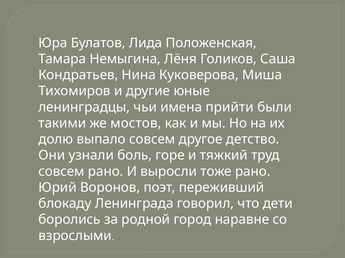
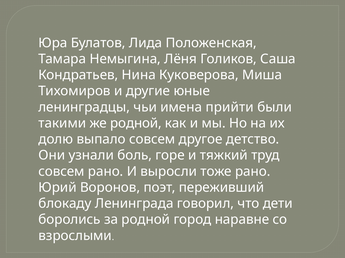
же мостов: мостов -> родной (136, 124)
